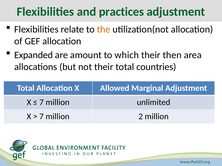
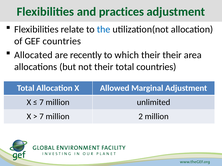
the colour: orange -> blue (104, 29)
GEF allocation: allocation -> countries (62, 41)
Expanded: Expanded -> Allocated (33, 55)
amount: amount -> recently (86, 55)
their then: then -> their (172, 55)
